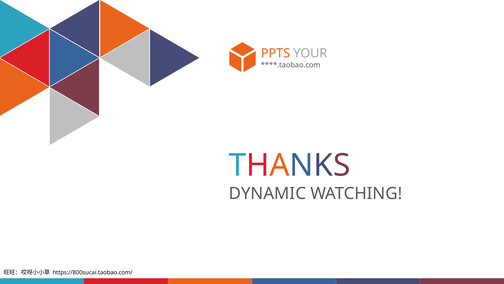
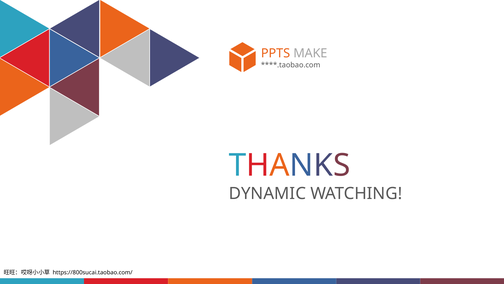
YOUR: YOUR -> MAKE (310, 53)
